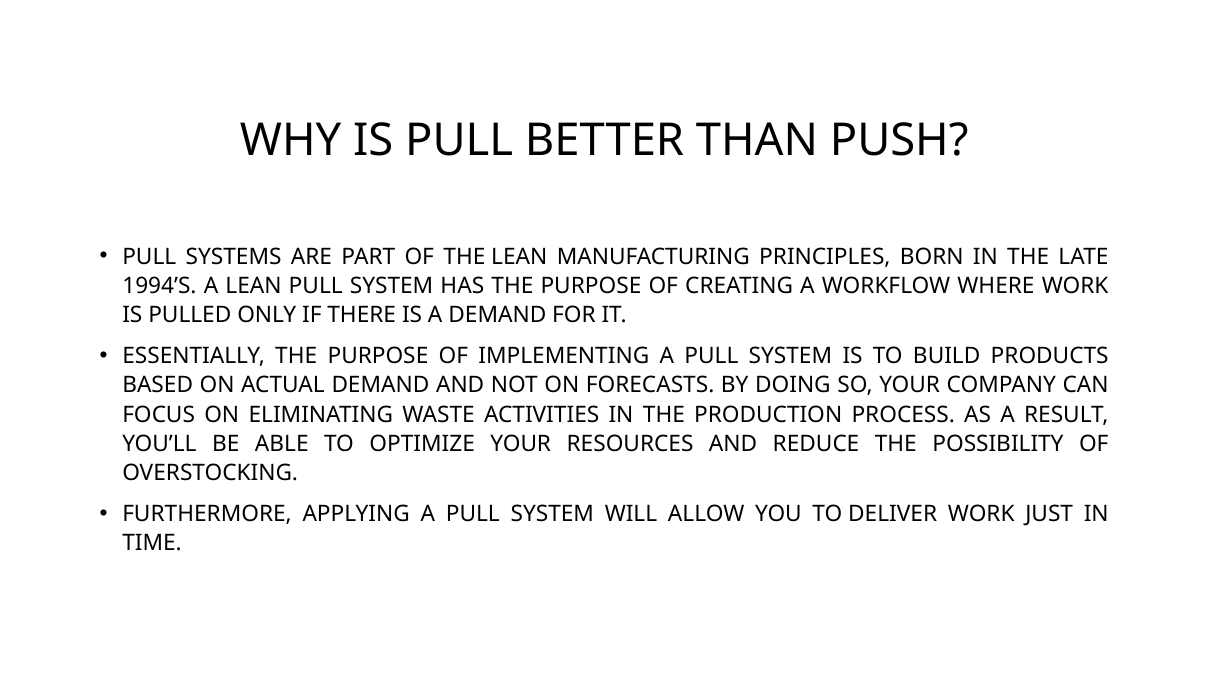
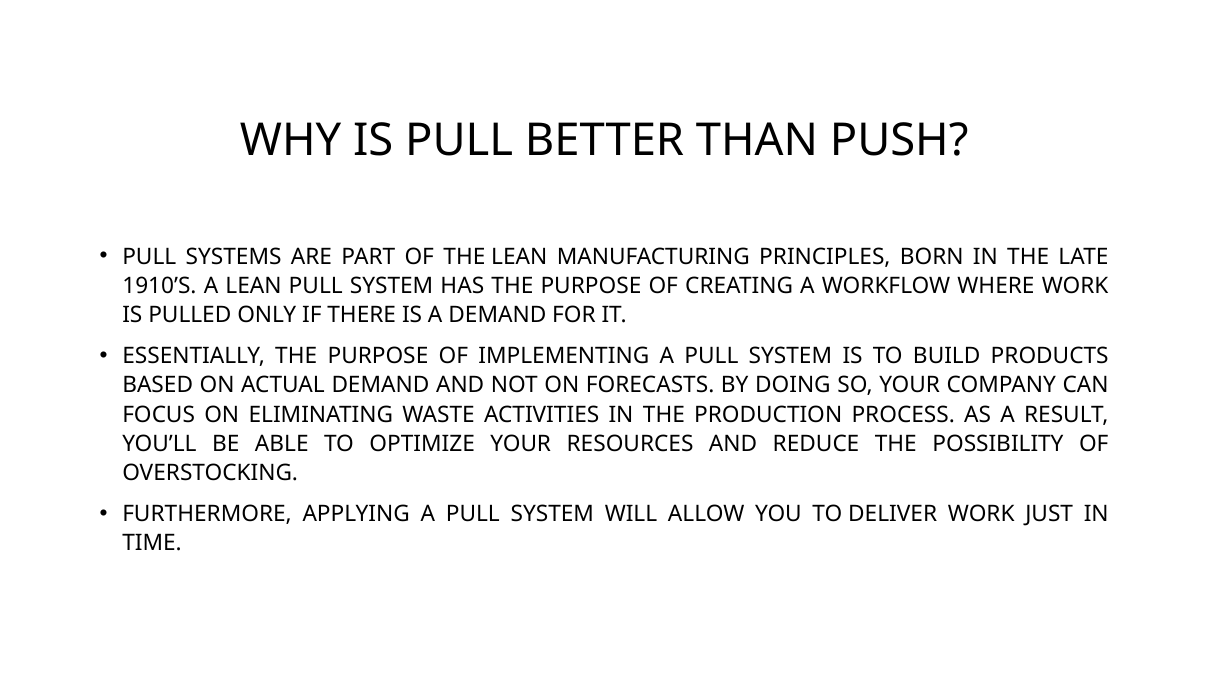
1994’S: 1994’S -> 1910’S (159, 286)
